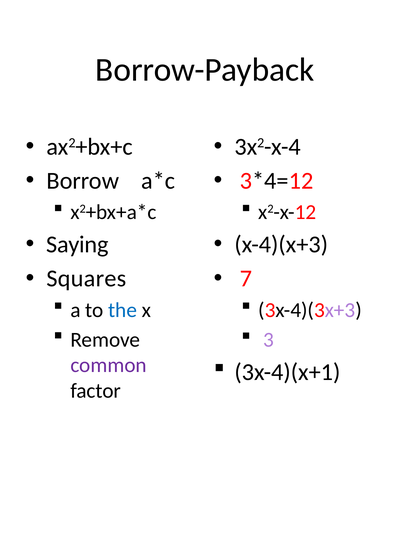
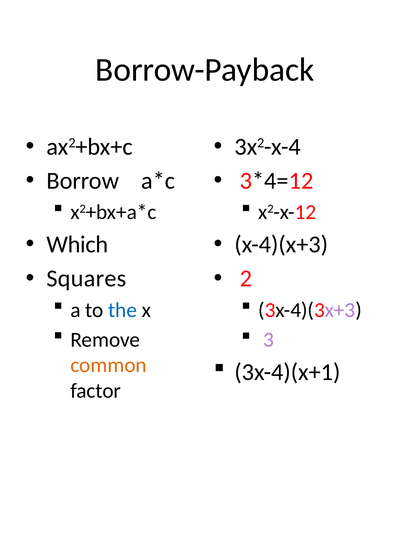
Saying: Saying -> Which (77, 244)
7: 7 -> 2 (246, 278)
common colour: purple -> orange (109, 365)
